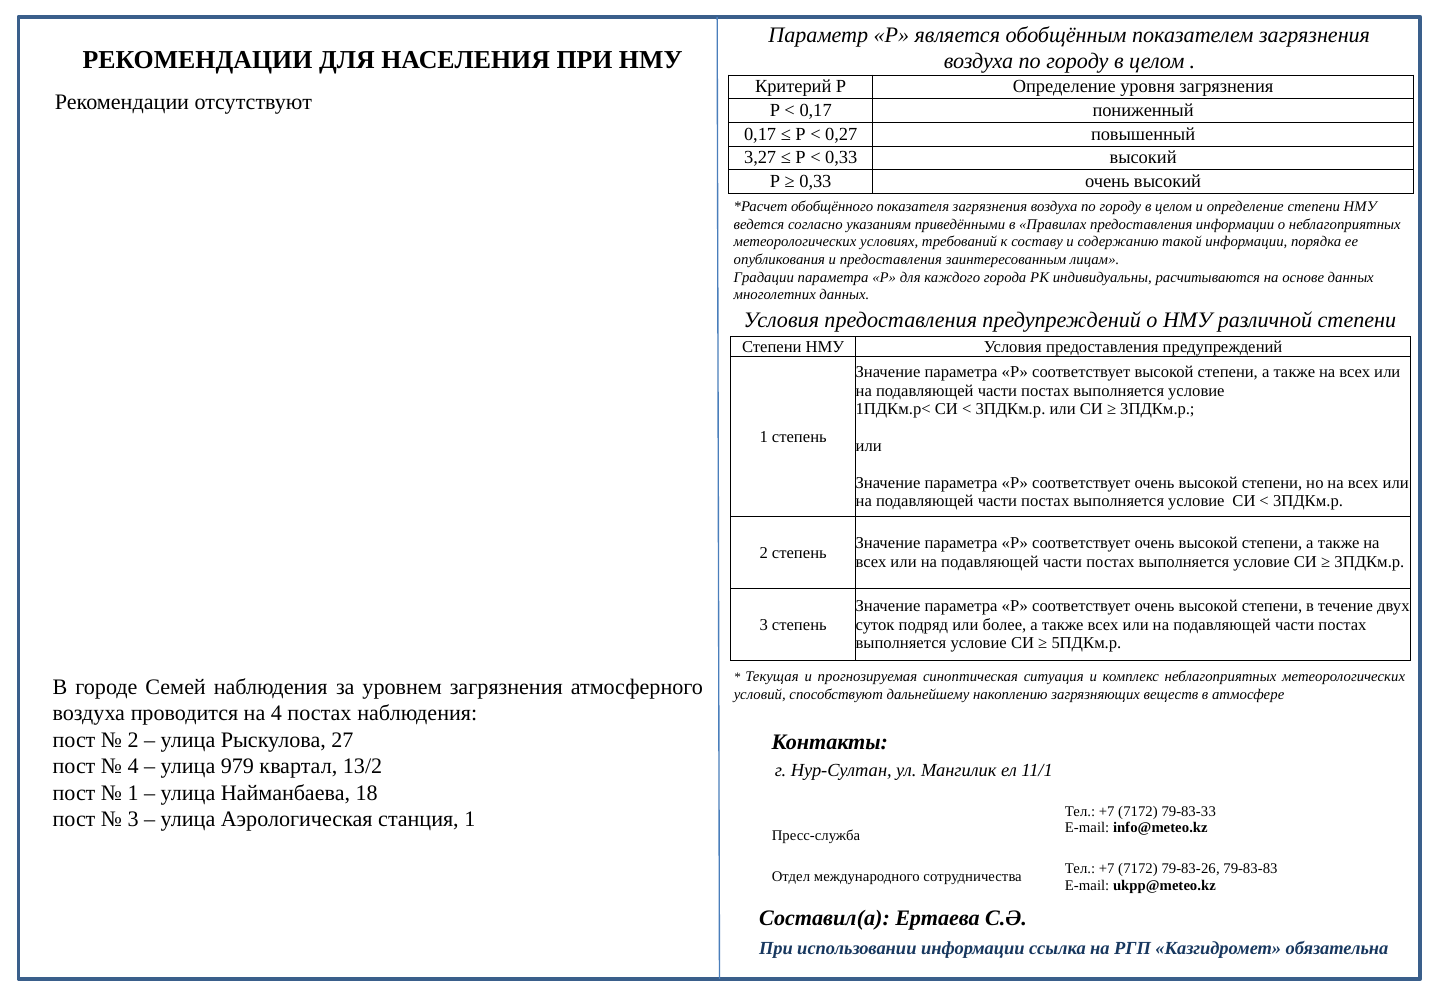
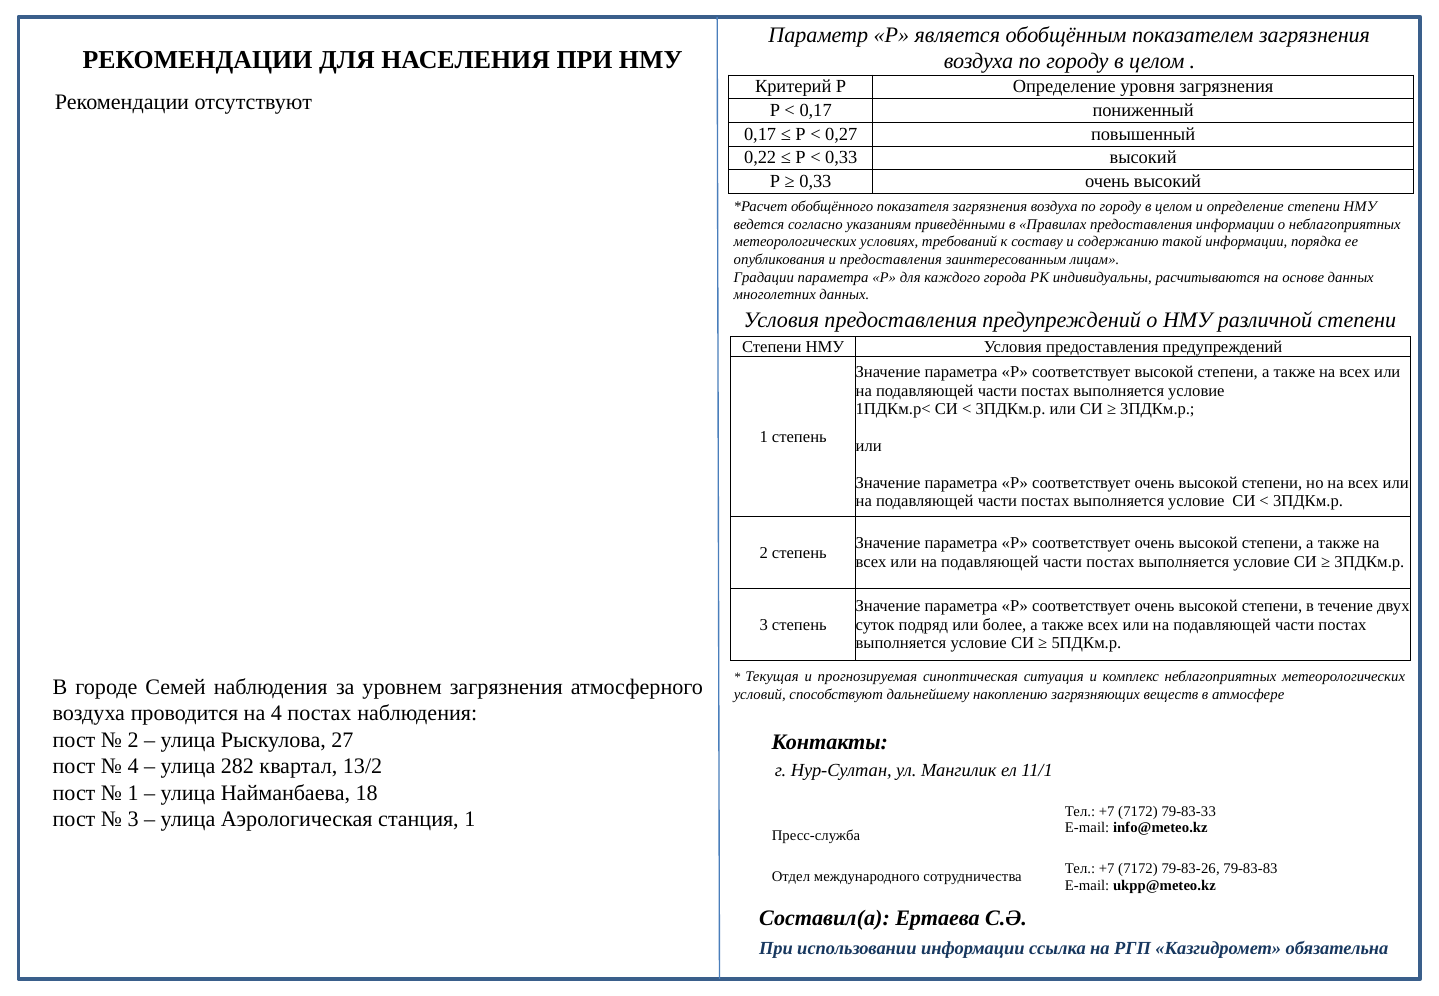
3,27: 3,27 -> 0,22 (760, 158)
979: 979 -> 282 (237, 767)
